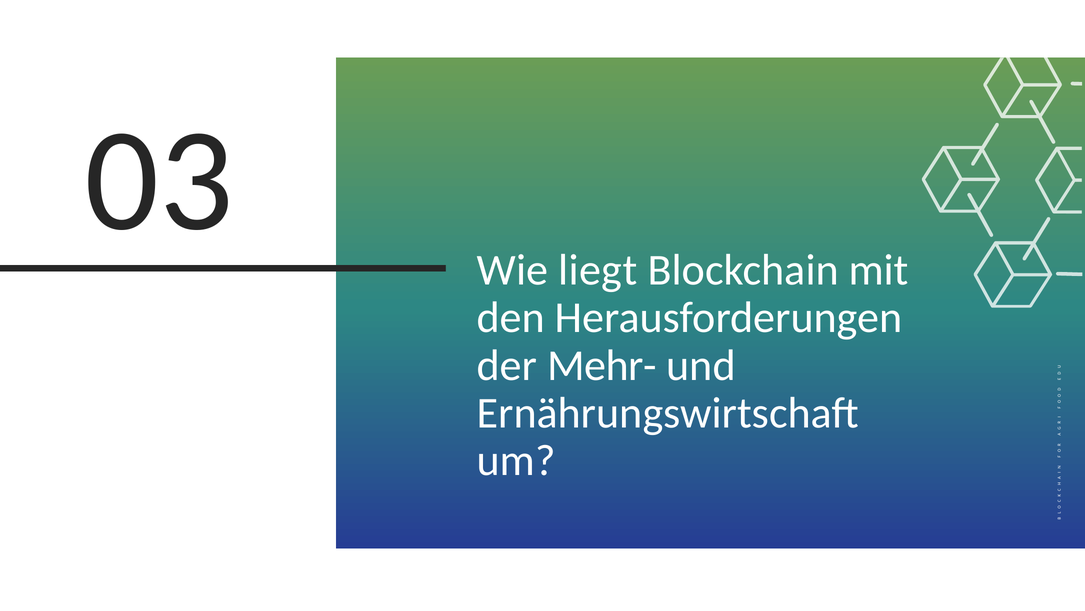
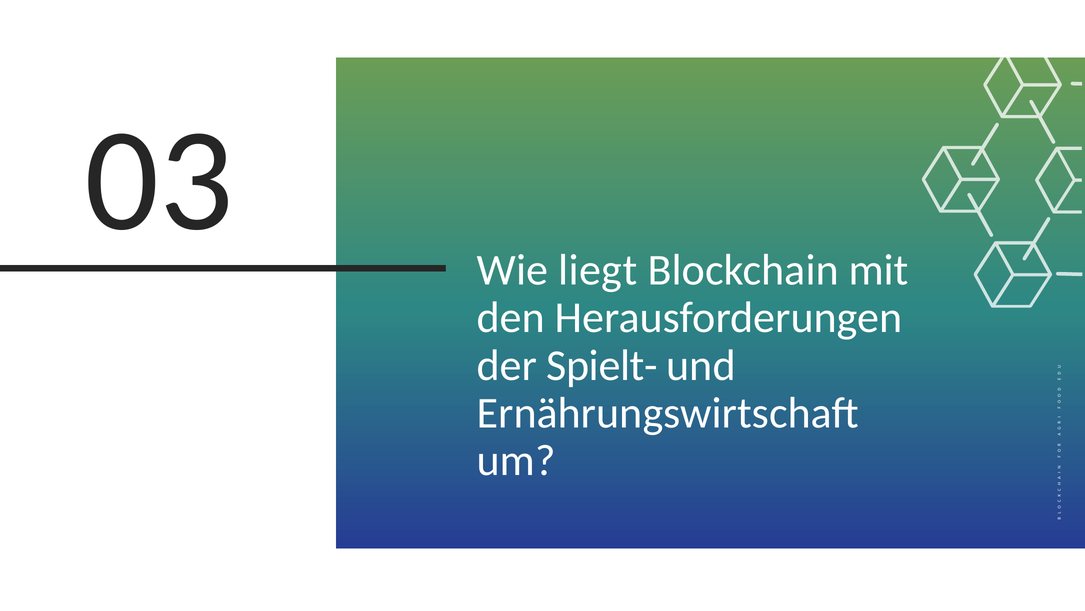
Mehr-: Mehr- -> Spielt- (602, 365)
